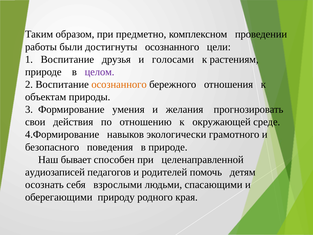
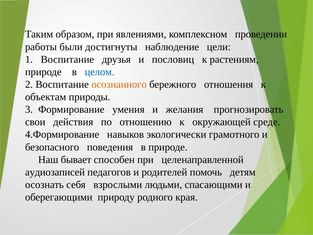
предметно: предметно -> явлениями (141, 34)
достигнуты осознанного: осознанного -> наблюдение (172, 47)
голосами: голосами -> пословиц (173, 59)
целом colour: purple -> blue (100, 72)
